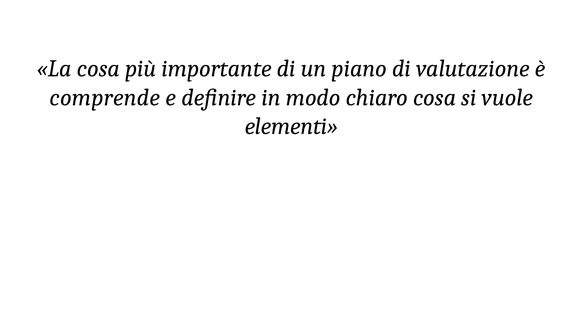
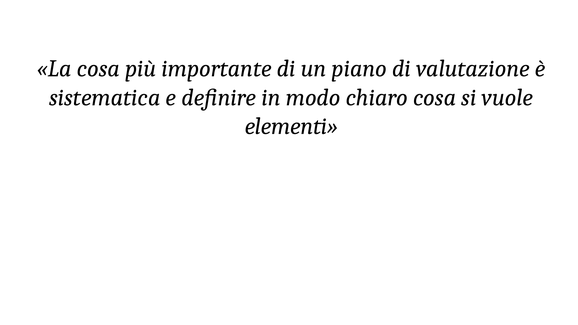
comprende: comprende -> sistematica (105, 97)
